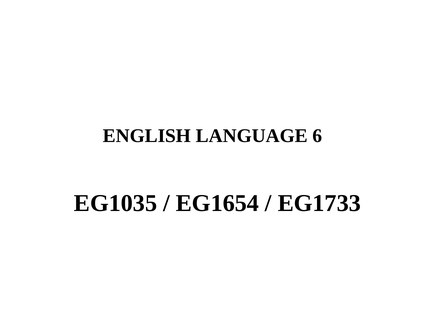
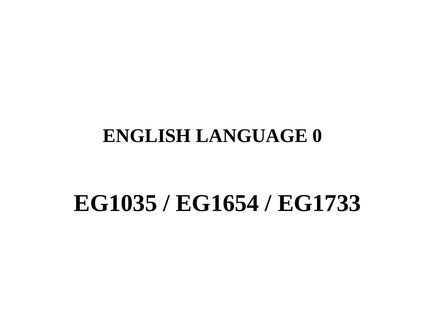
6: 6 -> 0 (317, 136)
